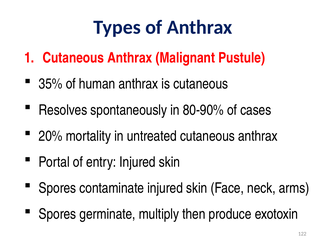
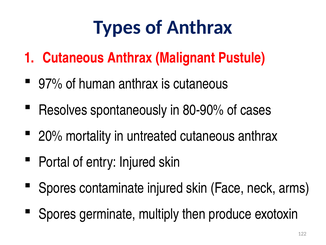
35%: 35% -> 97% (51, 84)
